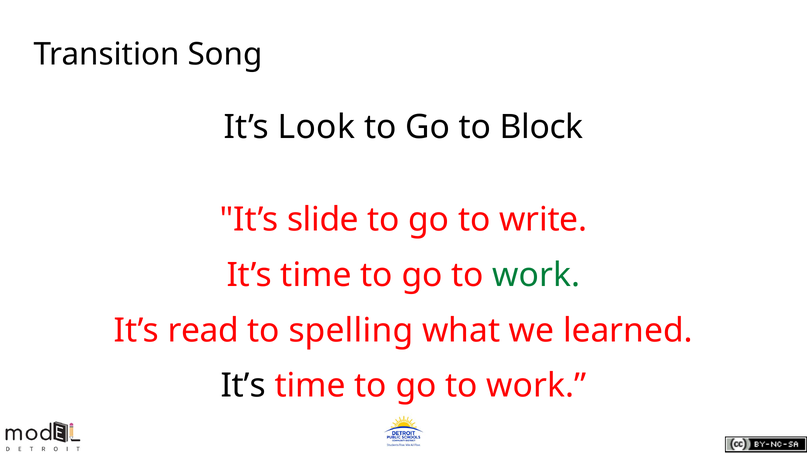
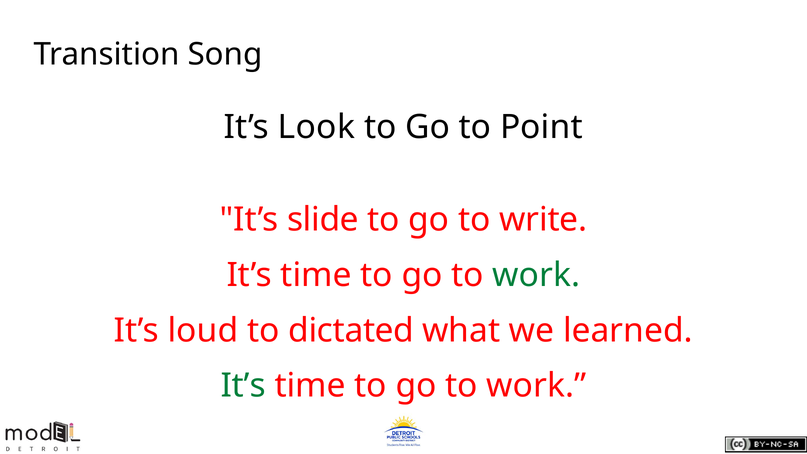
Block: Block -> Point (541, 127)
read: read -> loud (203, 330)
spelling: spelling -> dictated (351, 330)
It’s colour: black -> green (243, 386)
